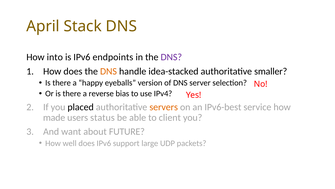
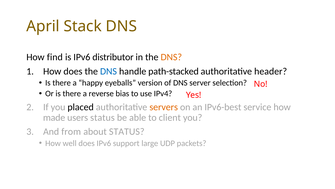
into: into -> find (55, 57)
endpoints: endpoints -> distributor (113, 57)
DNS colour: purple -> orange (171, 57)
DNS colour: orange -> blue (109, 71)
idea-stacked: idea-stacked -> path-stacked (174, 71)
smaller: smaller -> header (271, 71)
want: want -> from (71, 131)
about FUTURE: FUTURE -> STATUS (127, 131)
